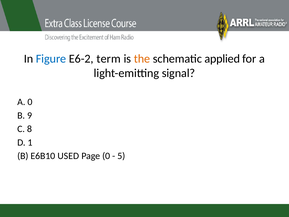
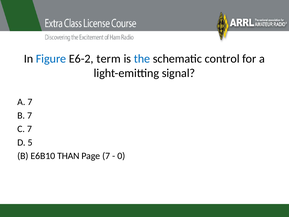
the colour: orange -> blue (142, 59)
applied: applied -> control (222, 59)
A 0: 0 -> 7 (30, 102)
B 9: 9 -> 7 (30, 115)
C 8: 8 -> 7 (29, 129)
1: 1 -> 5 (30, 142)
USED: USED -> THAN (68, 156)
Page 0: 0 -> 7 (106, 156)
5: 5 -> 0 (121, 156)
